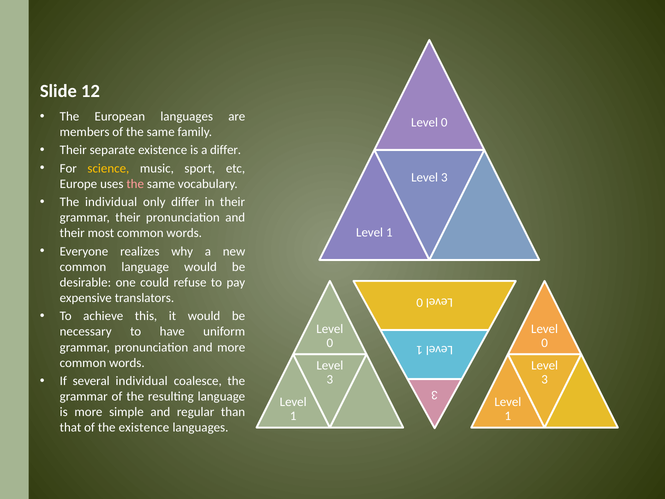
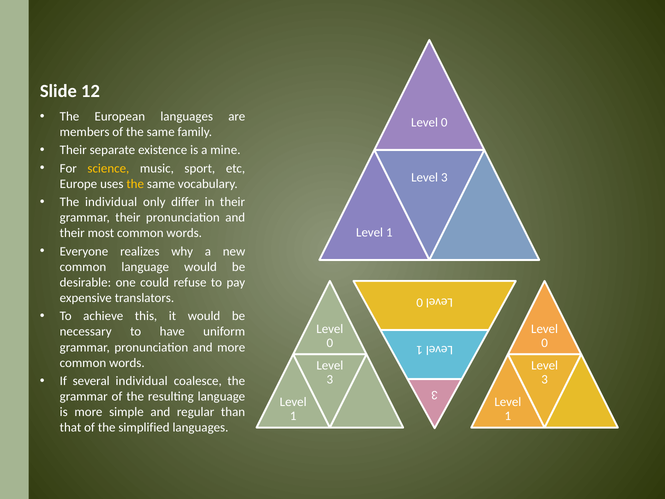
a differ: differ -> mine (225, 150)
the colour: pink -> yellow (135, 184)
the existence: existence -> simplified (144, 427)
